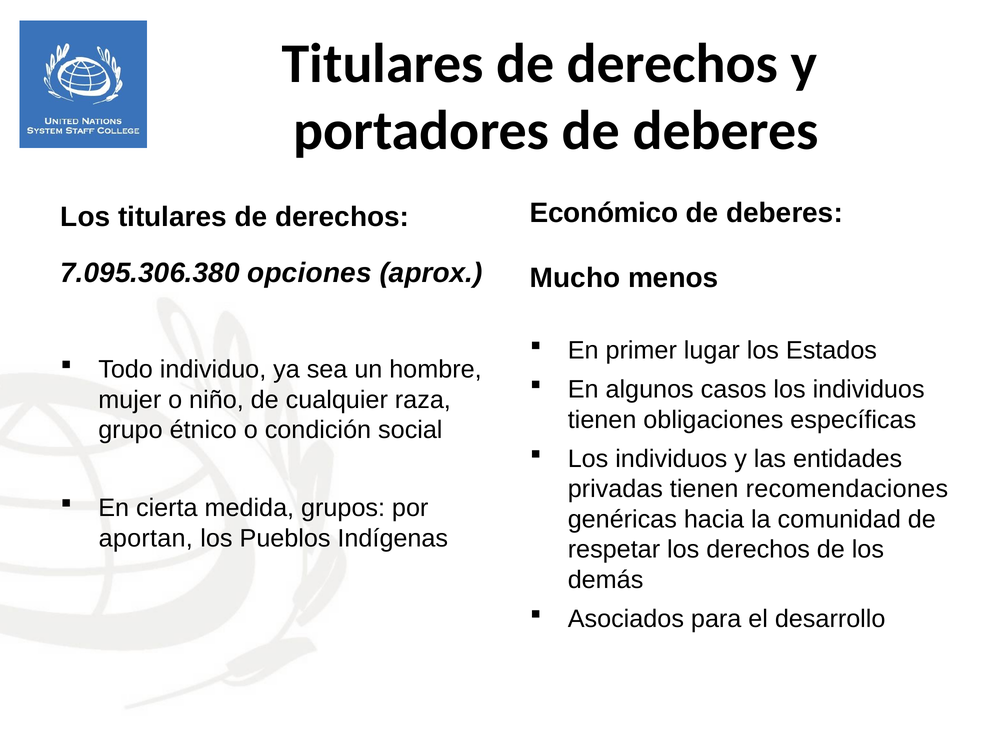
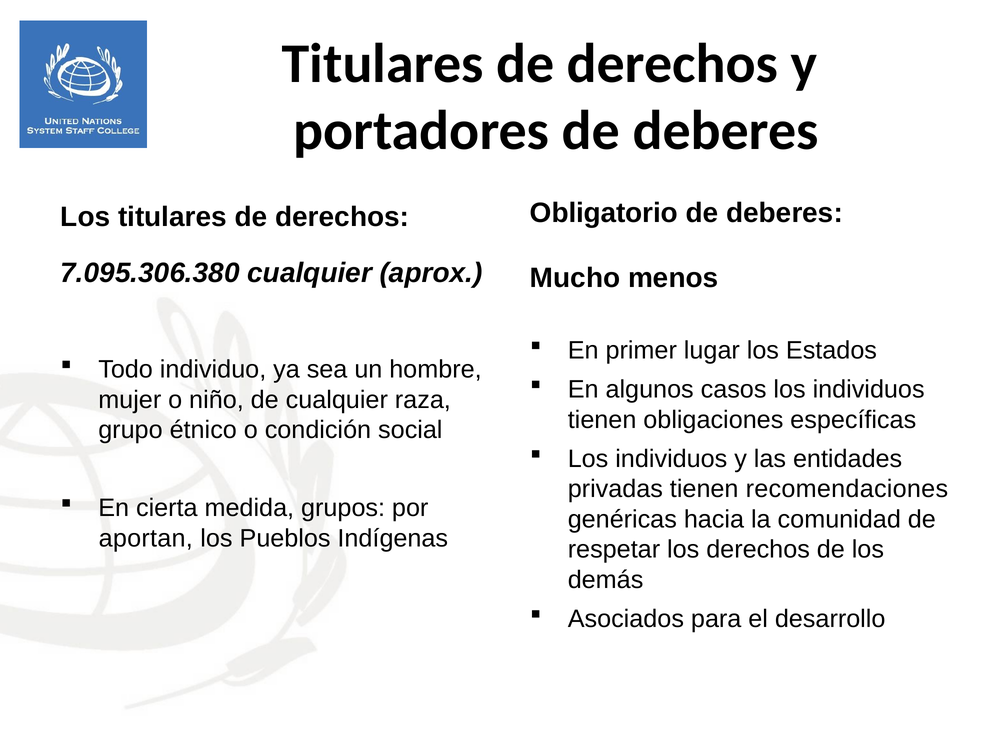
Económico: Económico -> Obligatorio (604, 213)
7.095.306.380 opciones: opciones -> cualquier (310, 273)
